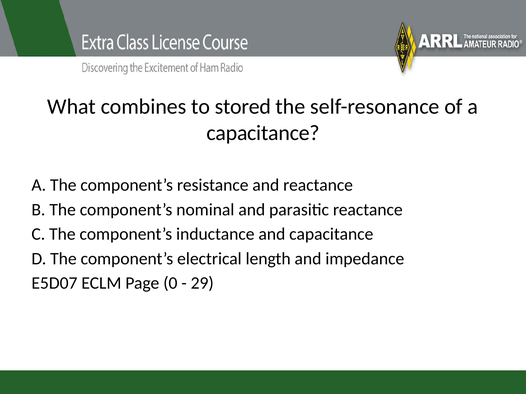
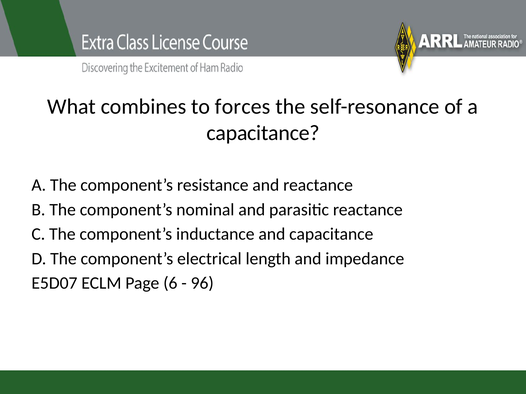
stored: stored -> forces (243, 107)
0: 0 -> 6 (170, 283)
29: 29 -> 96 (202, 283)
